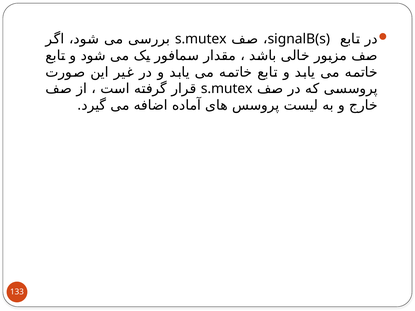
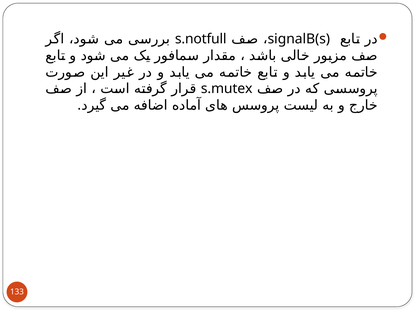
s.mutex: s.mutex -> s.notfull (201, 39)
